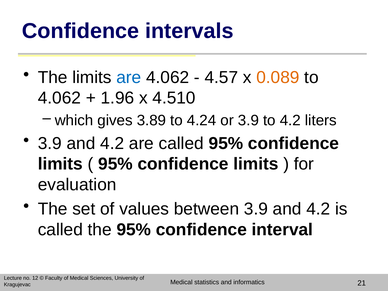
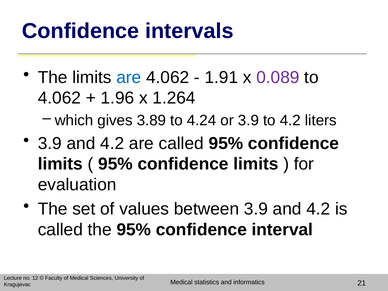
4.57: 4.57 -> 1.91 (221, 77)
0.089 colour: orange -> purple (278, 77)
4.510: 4.510 -> 1.264 (174, 98)
